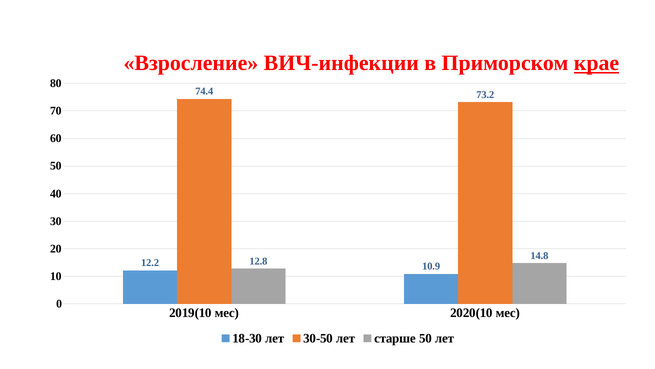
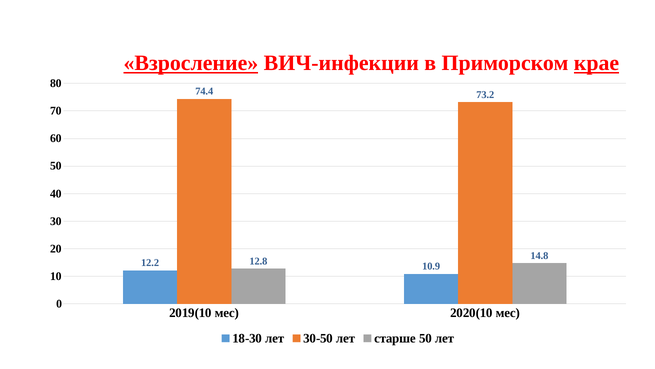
Взросление underline: none -> present (191, 63)
